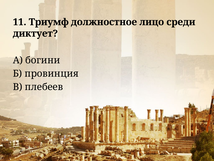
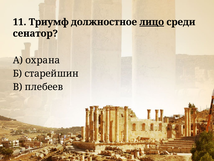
лицо underline: none -> present (152, 22)
диктует: диктует -> сенатор (35, 33)
богини: богини -> охрана (43, 60)
провинция: провинция -> старейшин (52, 73)
